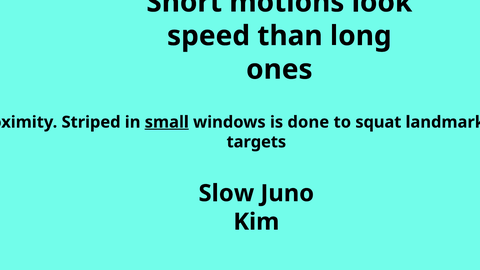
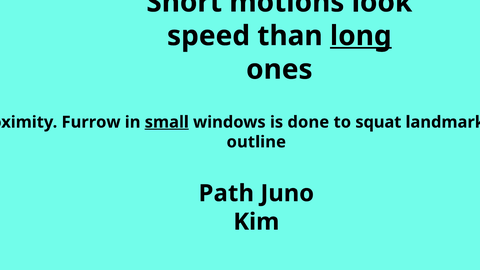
long underline: none -> present (361, 36)
Striped: Striped -> Furrow (91, 122)
targets: targets -> outline (256, 142)
Slow: Slow -> Path (226, 193)
